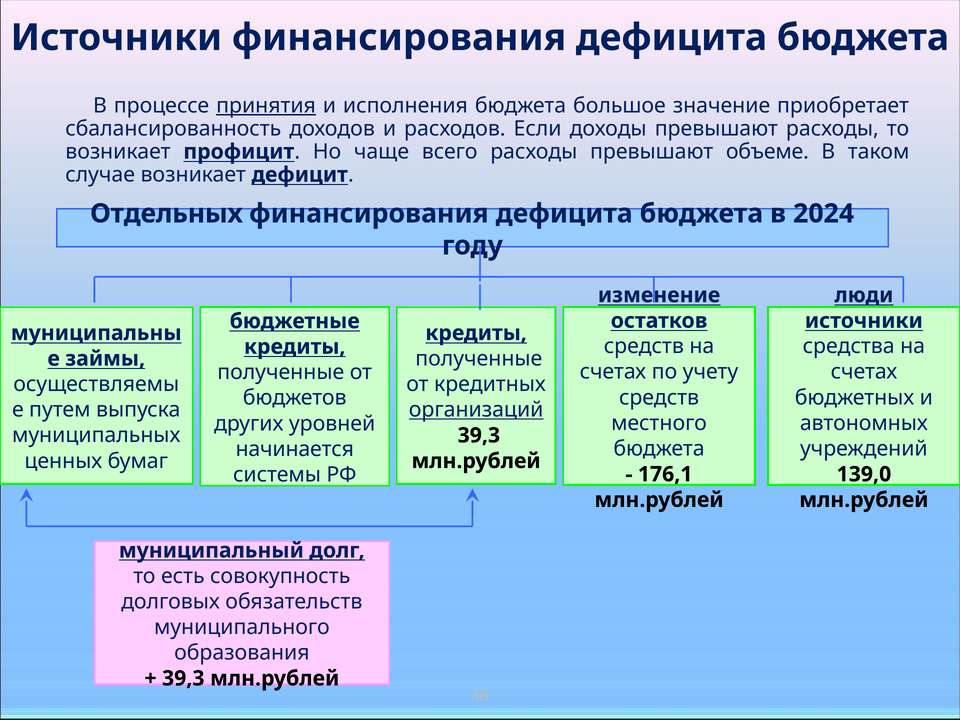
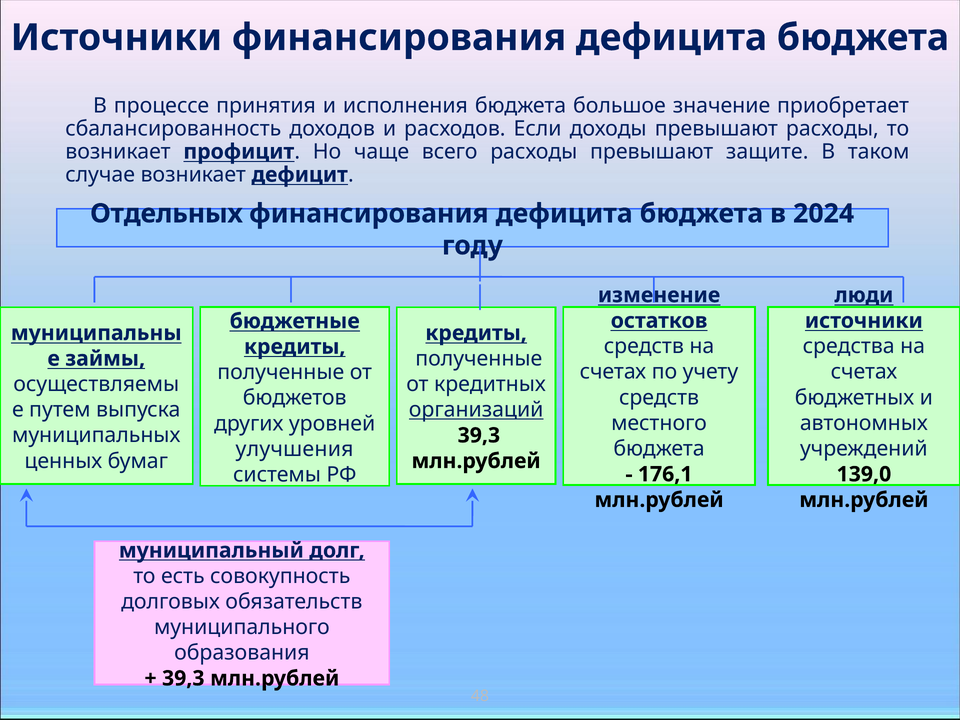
принятия underline: present -> none (266, 106)
объеме: объеме -> защите (767, 152)
начинается: начинается -> улучшения (295, 449)
